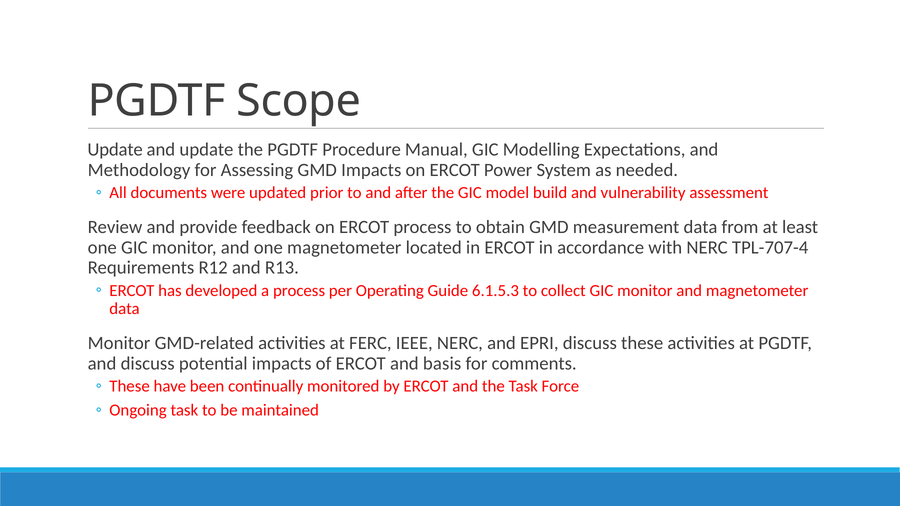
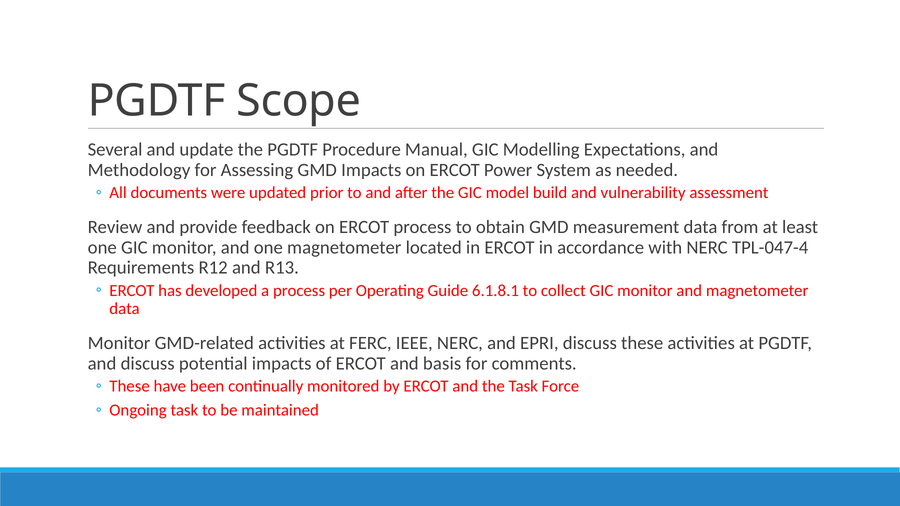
Update: Update -> Several (115, 150)
TPL-707-4: TPL-707-4 -> TPL-047-4 (770, 247)
6.1.5.3: 6.1.5.3 -> 6.1.8.1 (495, 291)
